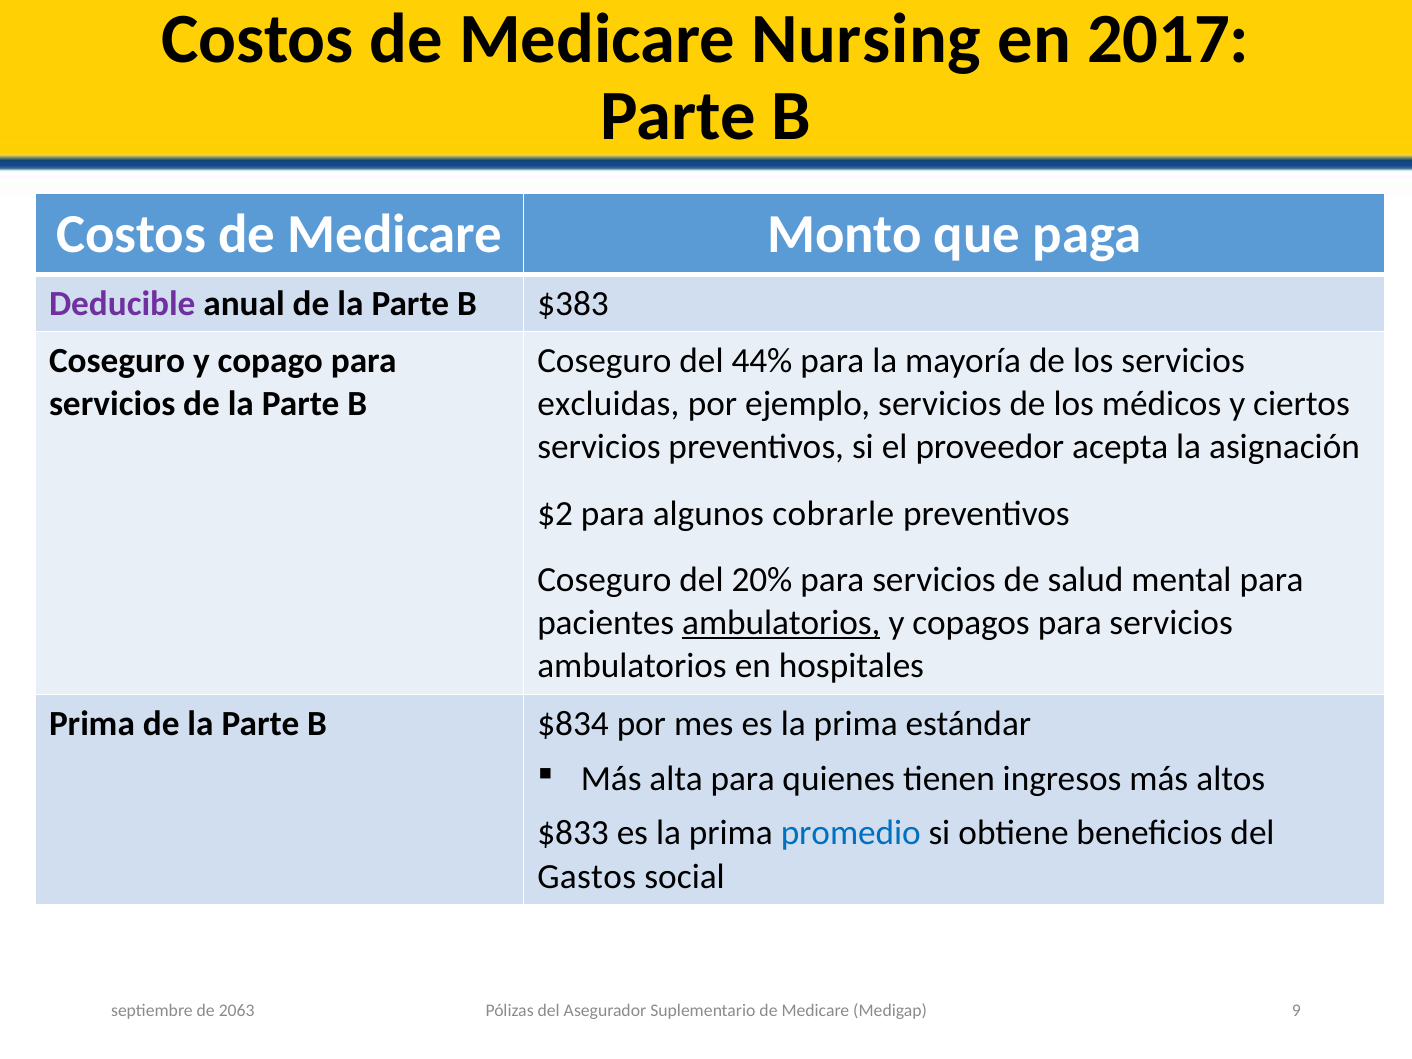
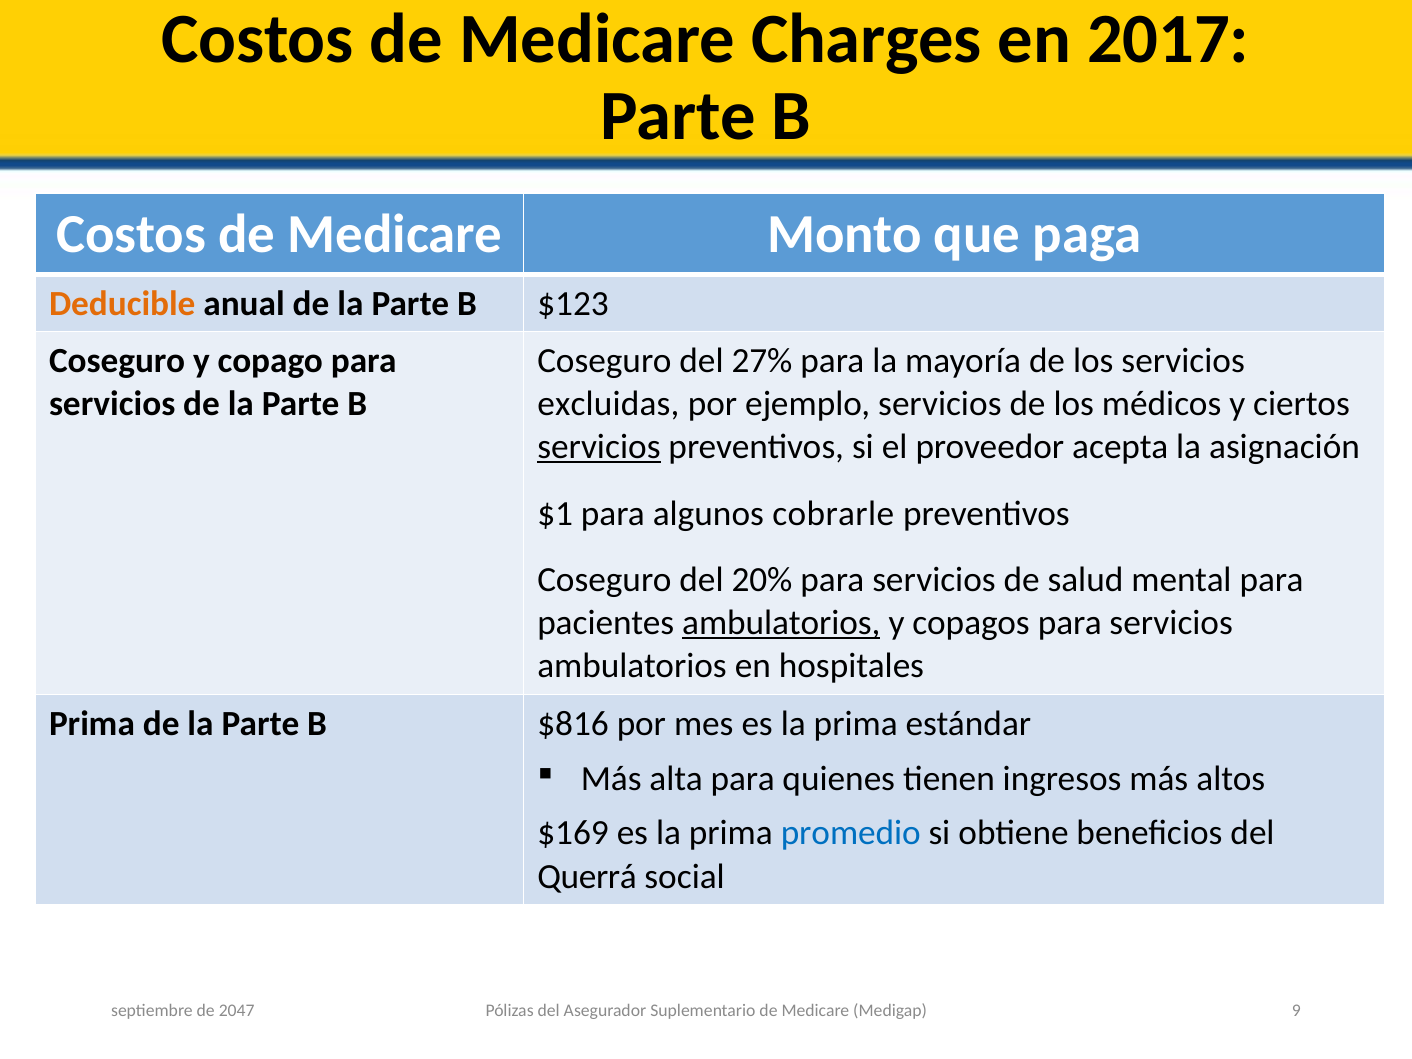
Nursing: Nursing -> Charges (867, 40)
Deducible colour: purple -> orange (122, 303)
$383: $383 -> $123 (573, 303)
44%: 44% -> 27% (762, 361)
servicios underline: none -> present (599, 447)
$2: $2 -> $1 (555, 514)
$834: $834 -> $816 (573, 724)
$833: $833 -> $169 (573, 833)
Gastos: Gastos -> Querrá (587, 876)
2063: 2063 -> 2047 (237, 1011)
